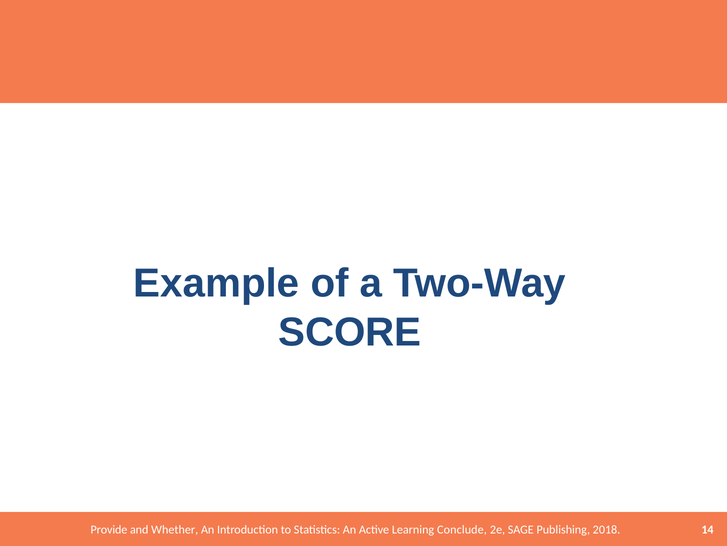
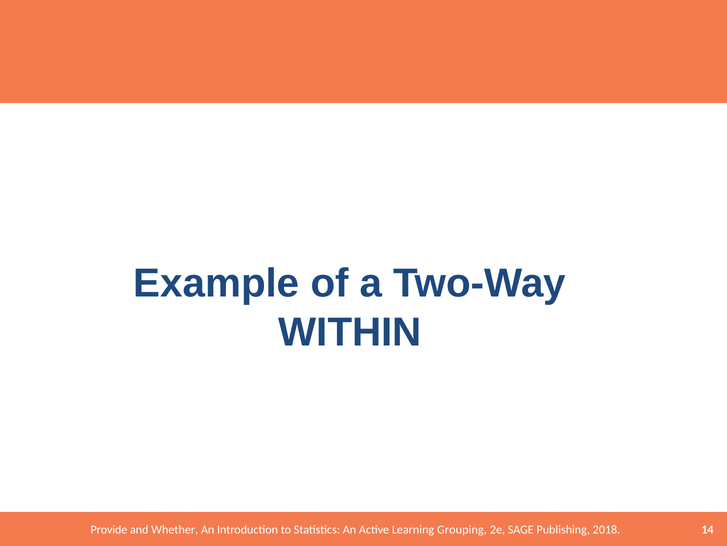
SCORE: SCORE -> WITHIN (350, 332)
Conclude: Conclude -> Grouping (462, 529)
